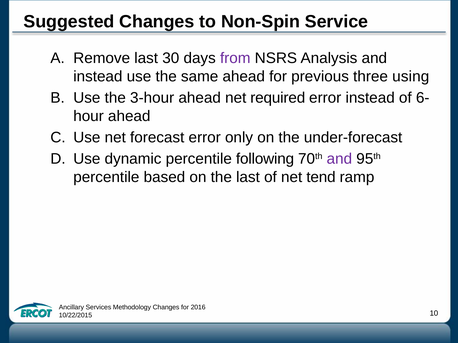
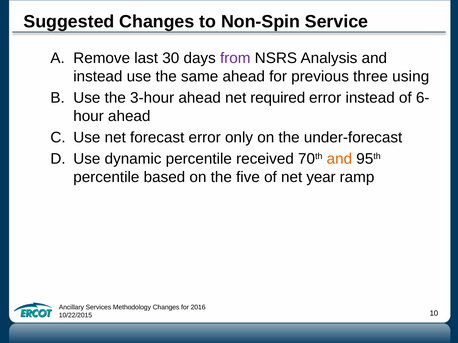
following: following -> received (265, 159)
and colour: purple -> orange (339, 159)
the last: last -> five (248, 177)
tend: tend -> year (321, 177)
